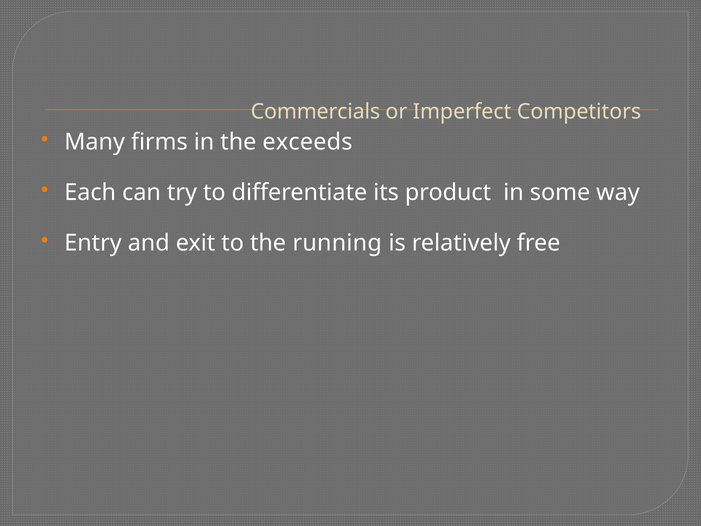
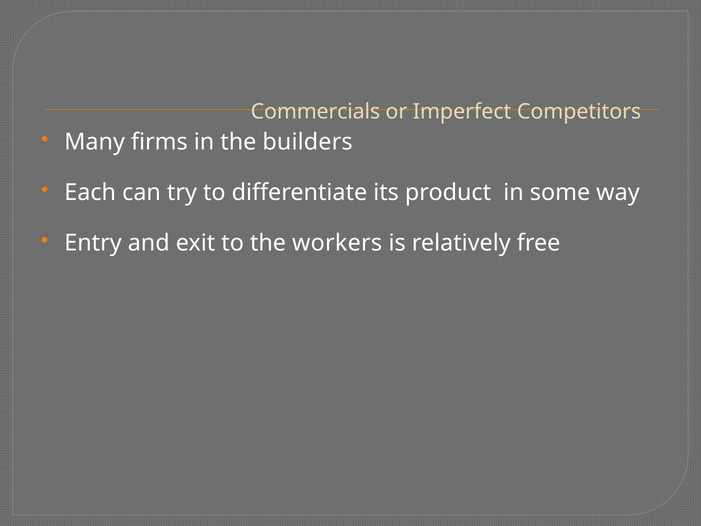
exceeds: exceeds -> builders (308, 142)
running: running -> workers (337, 243)
